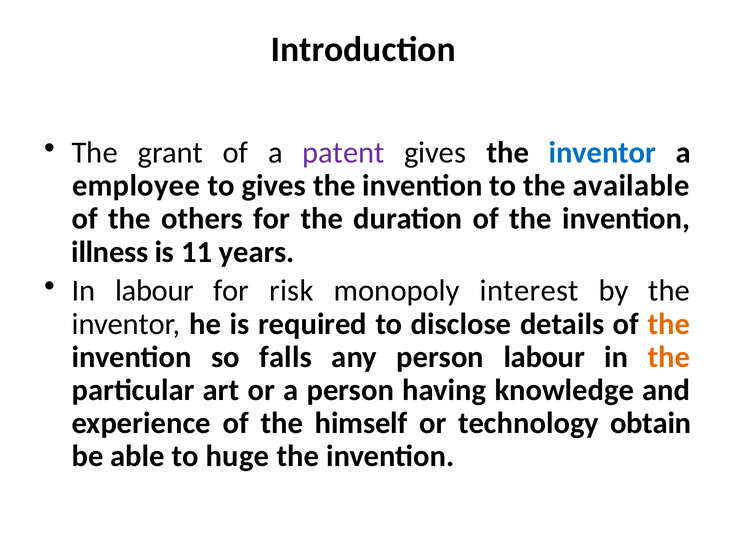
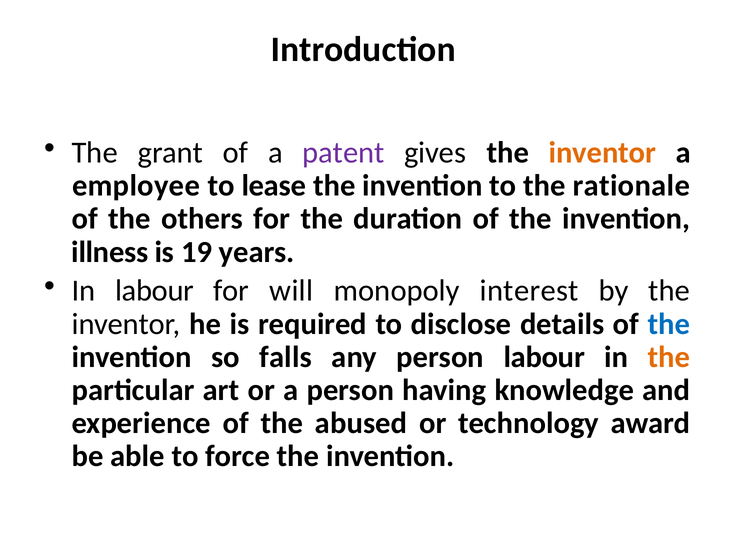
inventor colour: blue -> orange (602, 153)
to gives: gives -> lease (274, 186)
available: available -> rationale (631, 186)
11: 11 -> 19 (197, 252)
risk: risk -> will (291, 291)
the colour: orange -> blue (669, 324)
himself: himself -> abused (361, 423)
obtain: obtain -> award (651, 423)
huge: huge -> force (238, 456)
